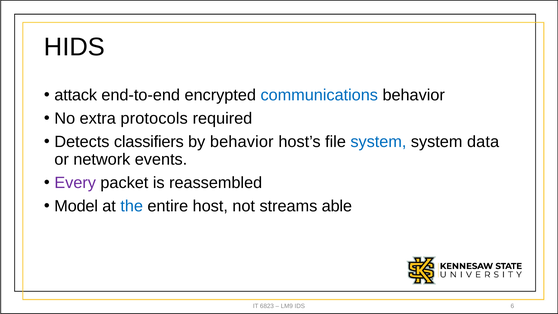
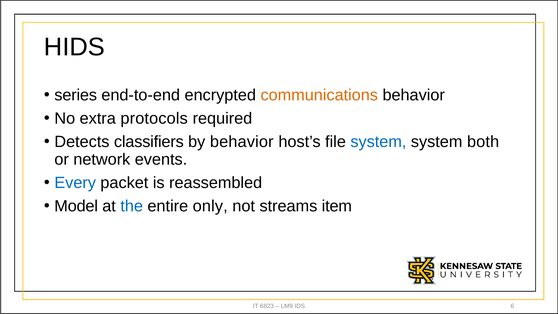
attack: attack -> series (76, 95)
communications colour: blue -> orange (319, 95)
data: data -> both (483, 142)
Every colour: purple -> blue (75, 183)
host: host -> only (210, 206)
able: able -> item (337, 206)
